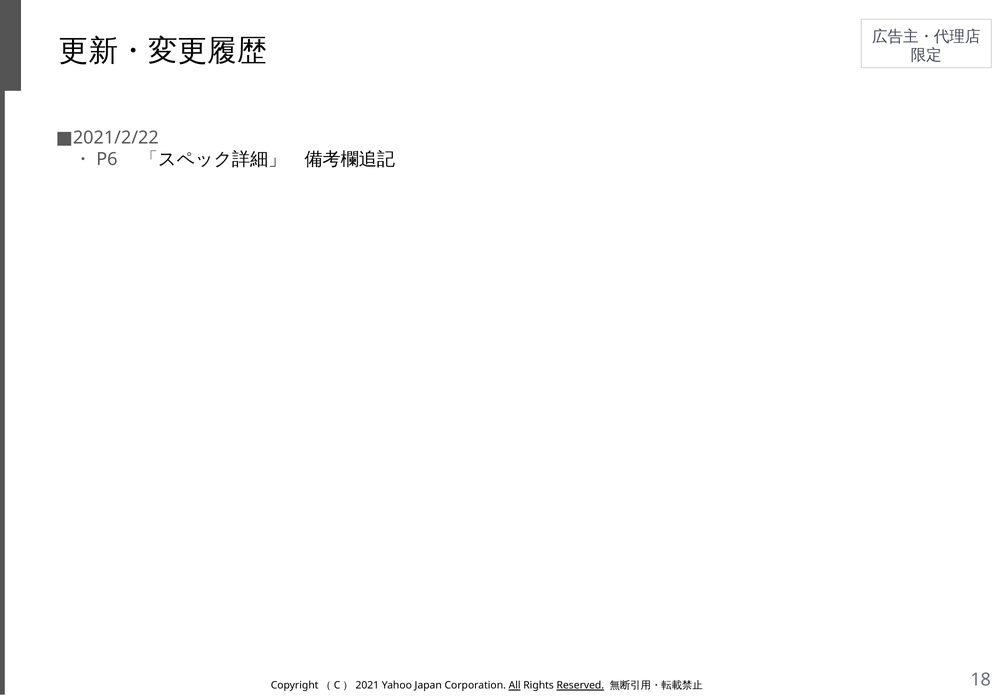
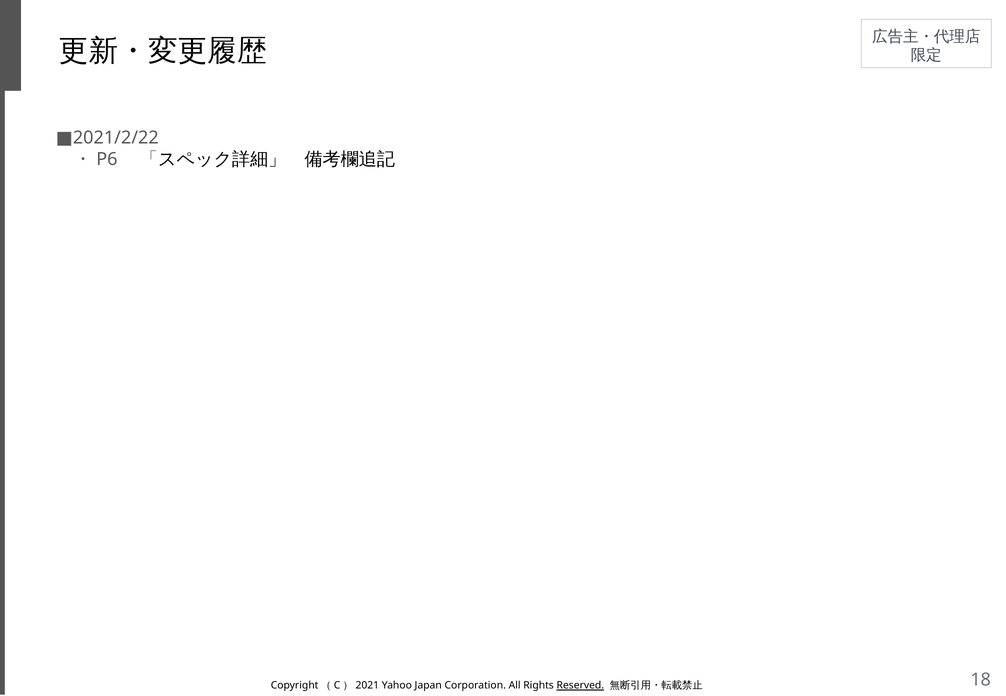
All underline: present -> none (515, 686)
